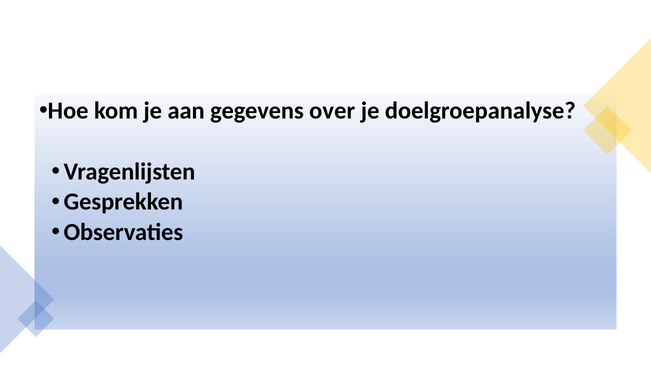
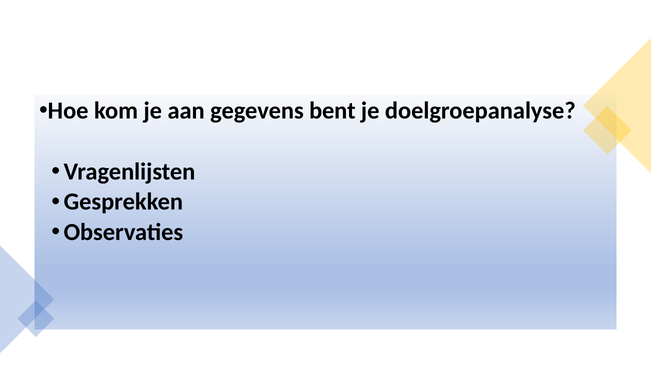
over: over -> bent (332, 111)
